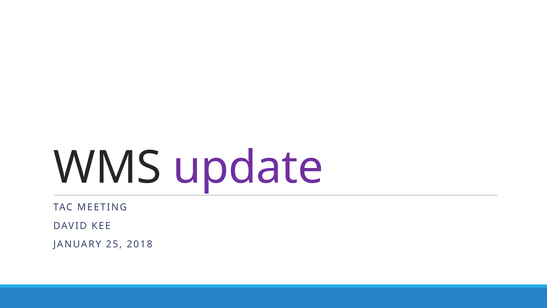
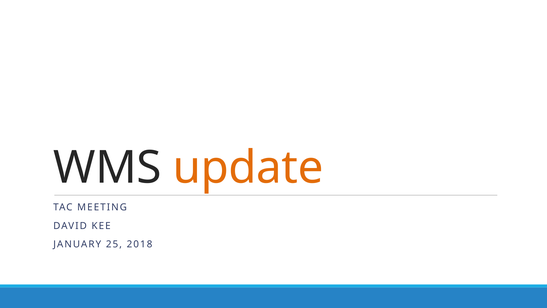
update colour: purple -> orange (248, 168)
